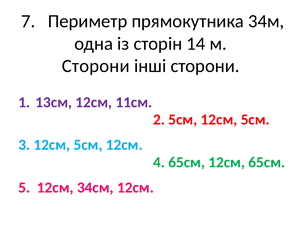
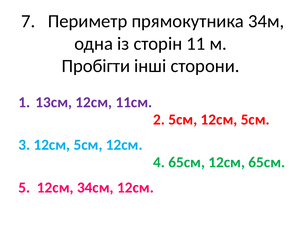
14: 14 -> 11 (196, 44)
Сторони: Сторони -> Пробігти (96, 66)
